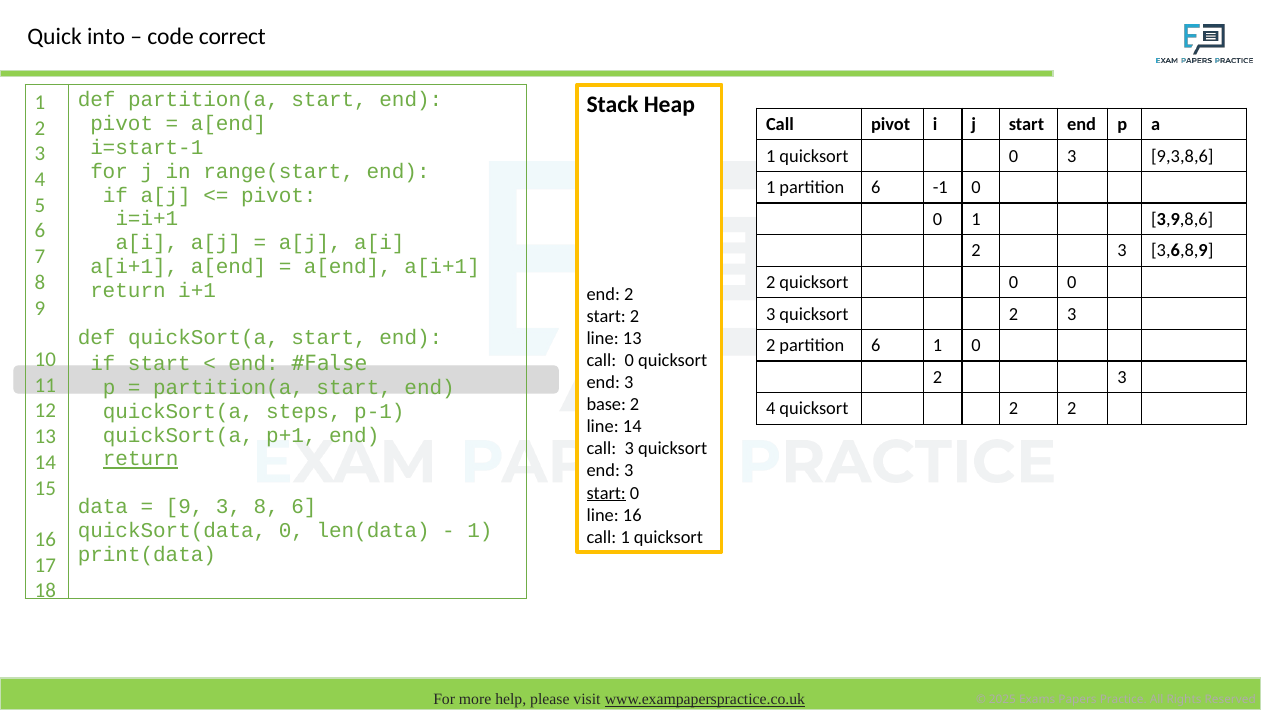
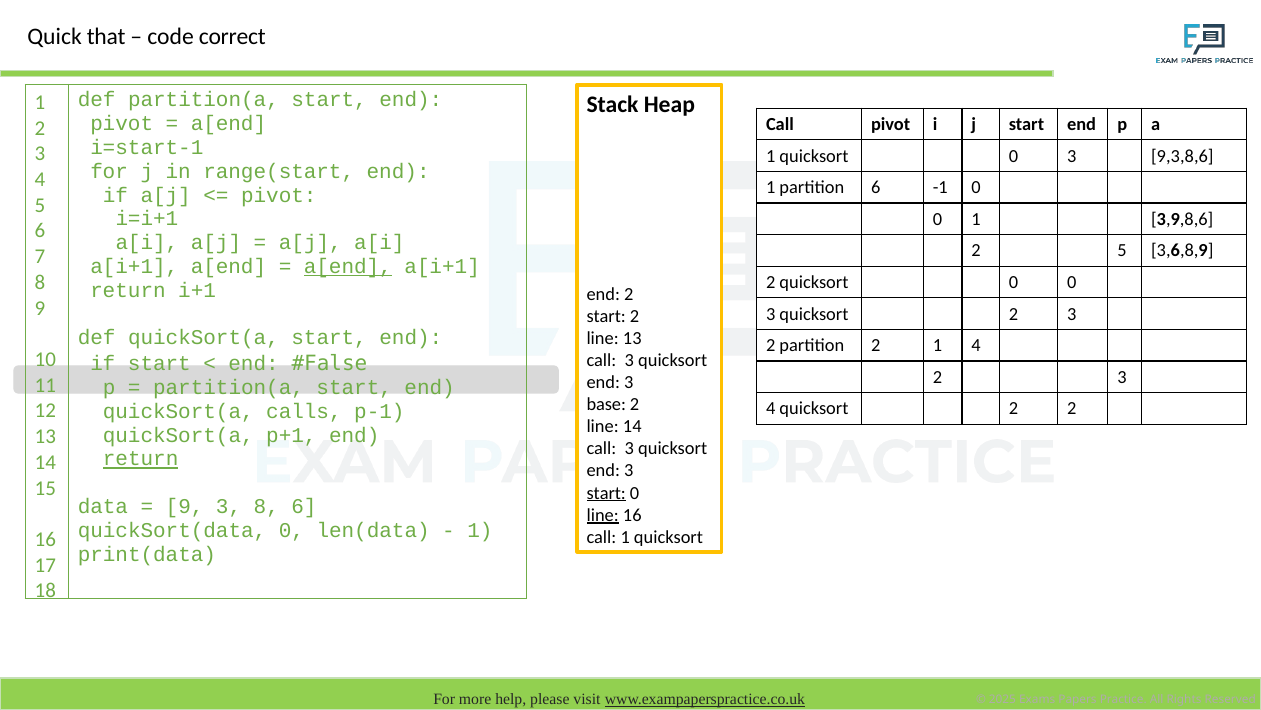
into: into -> that (106, 37)
3: 3 -> 5 (1122, 251)
a[end underline: none -> present (348, 266)
2 partition 6: 6 -> 2 (876, 345)
1 0: 0 -> 4 (976, 345)
0: 0 -> 3 (629, 360)
steps: steps -> calls (304, 411)
line underline: none -> present (603, 515)
